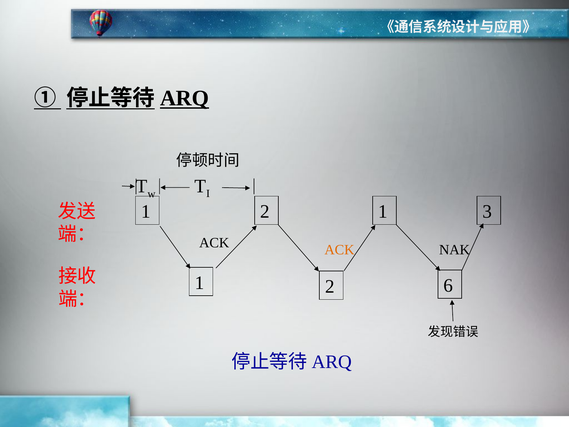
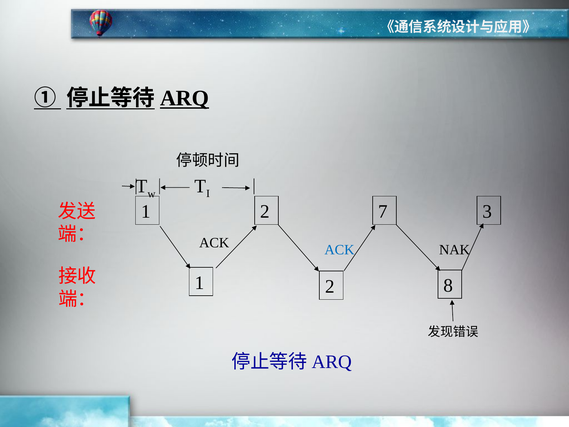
1 1: 1 -> 7 (383, 212)
ACK colour: orange -> blue (339, 249)
6: 6 -> 8 (448, 285)
